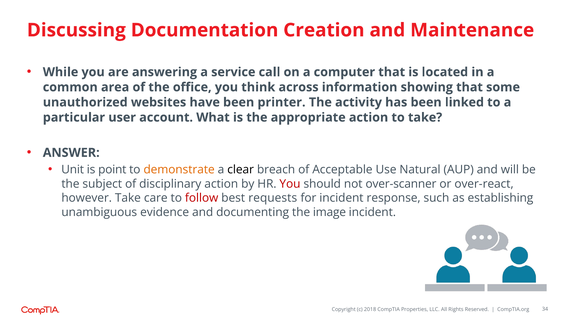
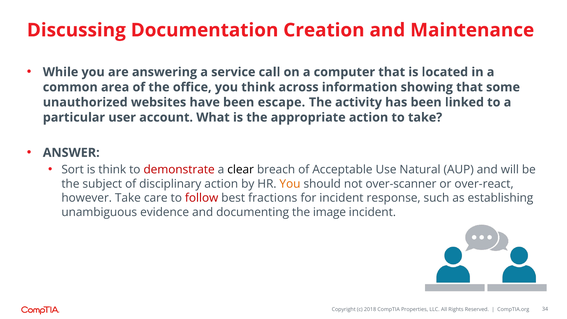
printer: printer -> escape (281, 102)
Unit: Unit -> Sort (73, 170)
is point: point -> think (112, 170)
demonstrate colour: orange -> red (179, 170)
You colour: red -> orange (290, 184)
requests: requests -> fractions (273, 198)
